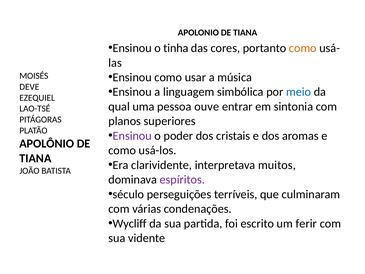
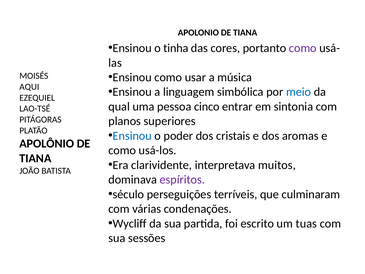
como colour: orange -> purple (303, 48)
DEVE: DEVE -> AQUI (29, 87)
ouve: ouve -> cinco (207, 106)
Ensinou colour: purple -> blue (132, 136)
ferir: ferir -> tuas (306, 223)
vidente: vidente -> sessões (147, 238)
